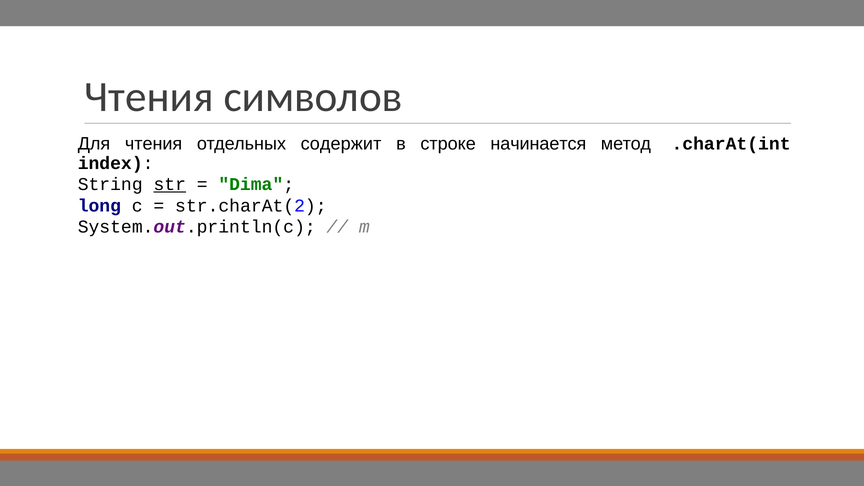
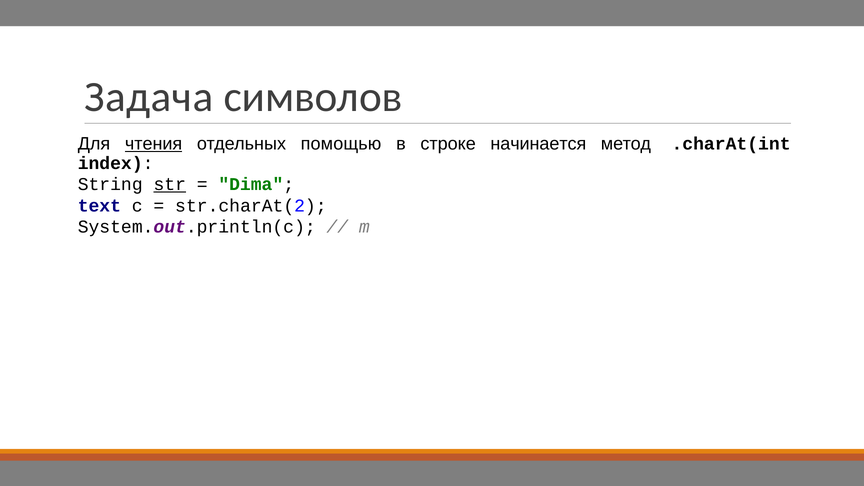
Чтения: Чтения -> Задача (149, 97)
чтения underline: none -> present (154, 144)
содержит: содержит -> помощью (341, 144)
long: long -> text (99, 206)
